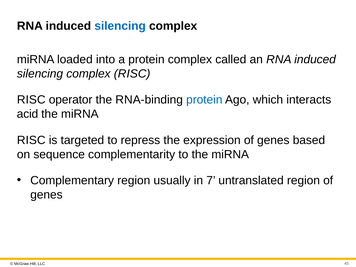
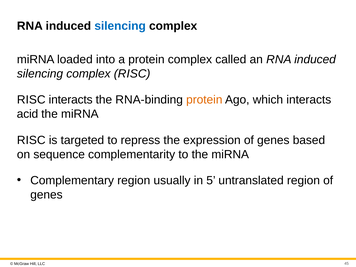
C operator: operator -> interacts (71, 100)
protein colour: blue -> orange (204, 100)
7: 7 -> 5 (211, 180)
